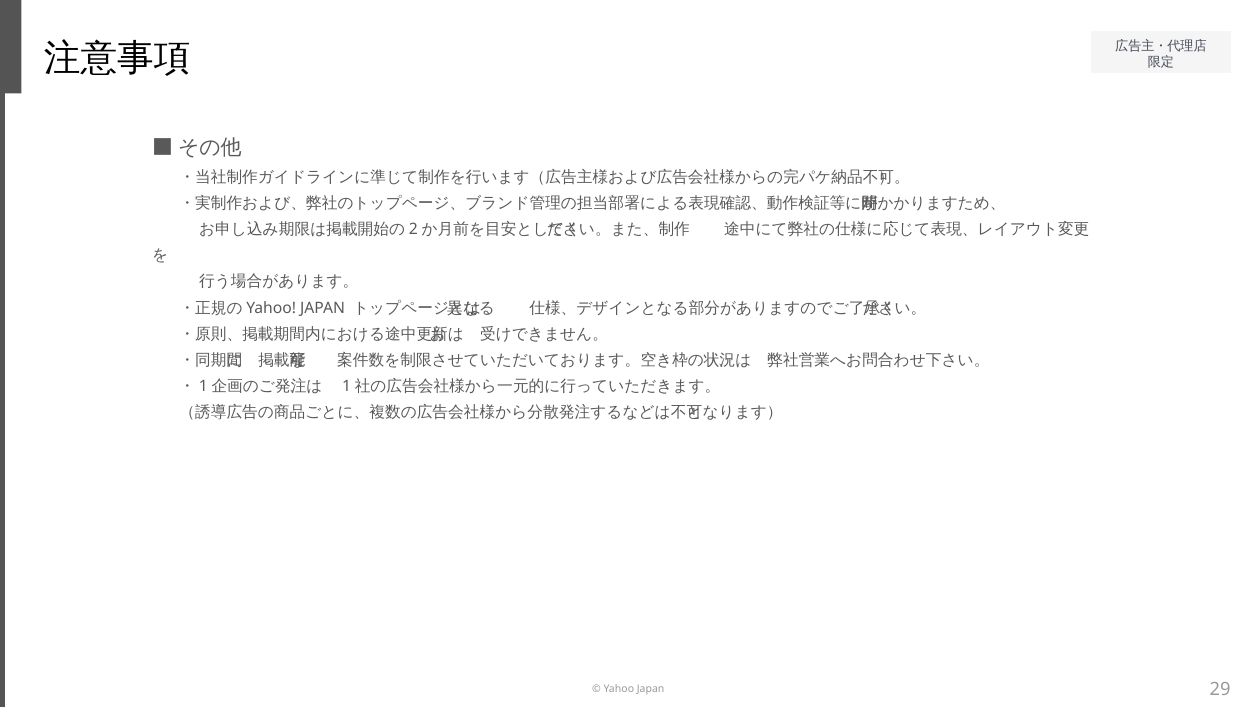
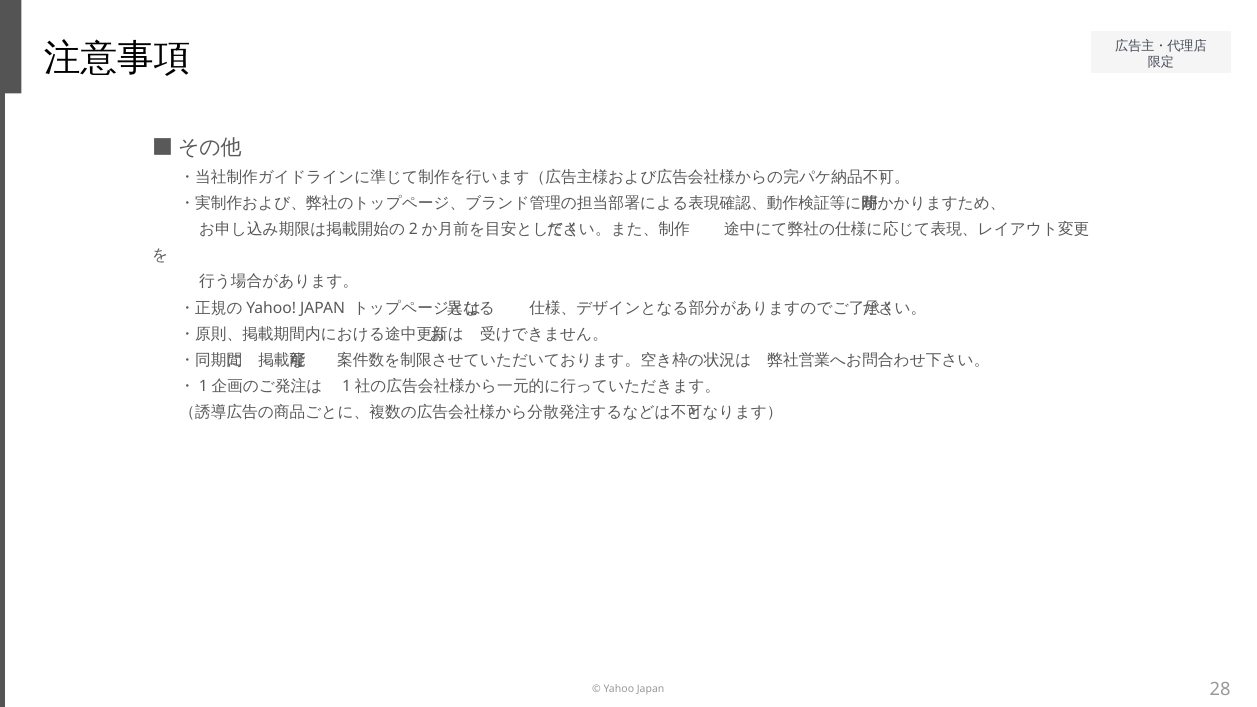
29: 29 -> 28 (1220, 690)
